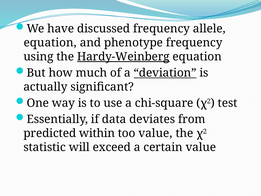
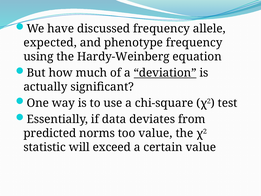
equation: equation -> expected (50, 43)
Hardy-Weinberg underline: present -> none (123, 57)
within: within -> norms (97, 133)
